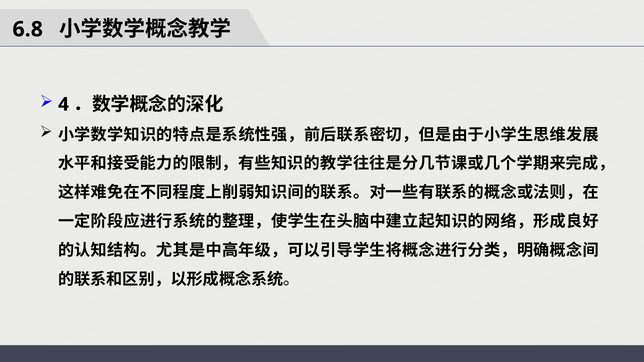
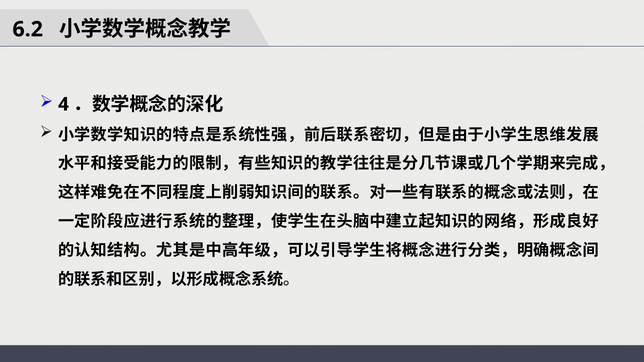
6.8: 6.8 -> 6.2 (28, 29)
